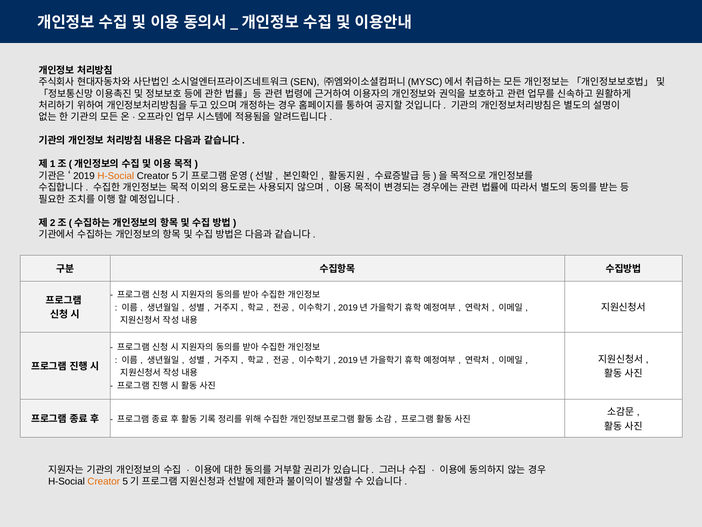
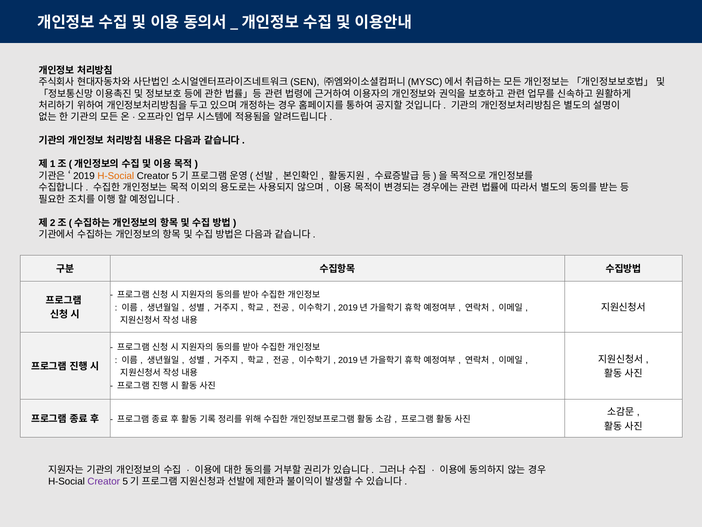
Creator colour: orange -> purple (104, 481)
